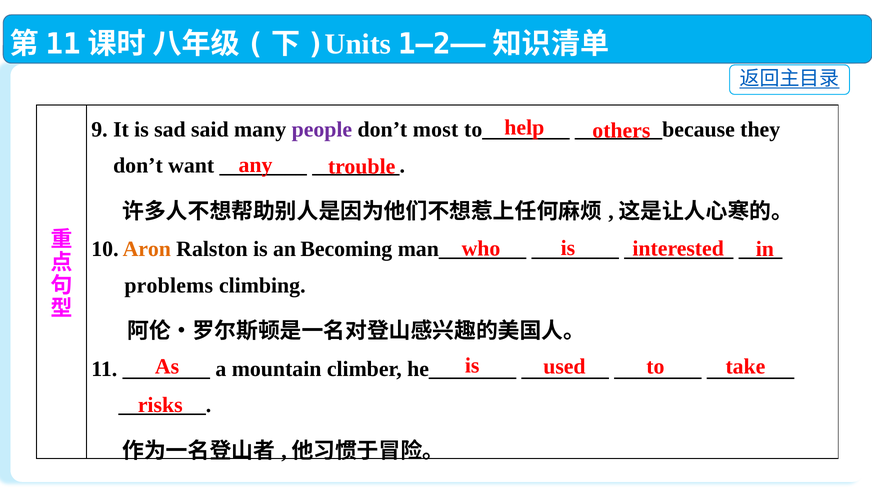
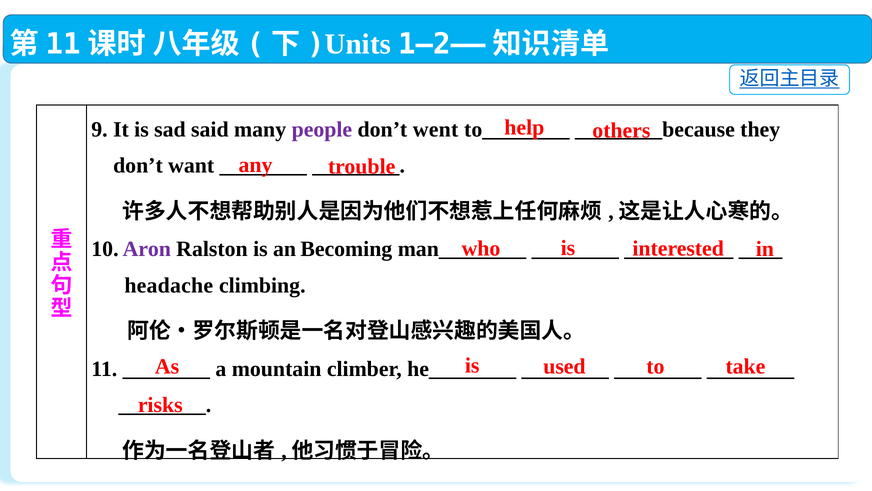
most: most -> went (436, 129)
Aron colour: orange -> purple (147, 249)
problems: problems -> headache (169, 285)
